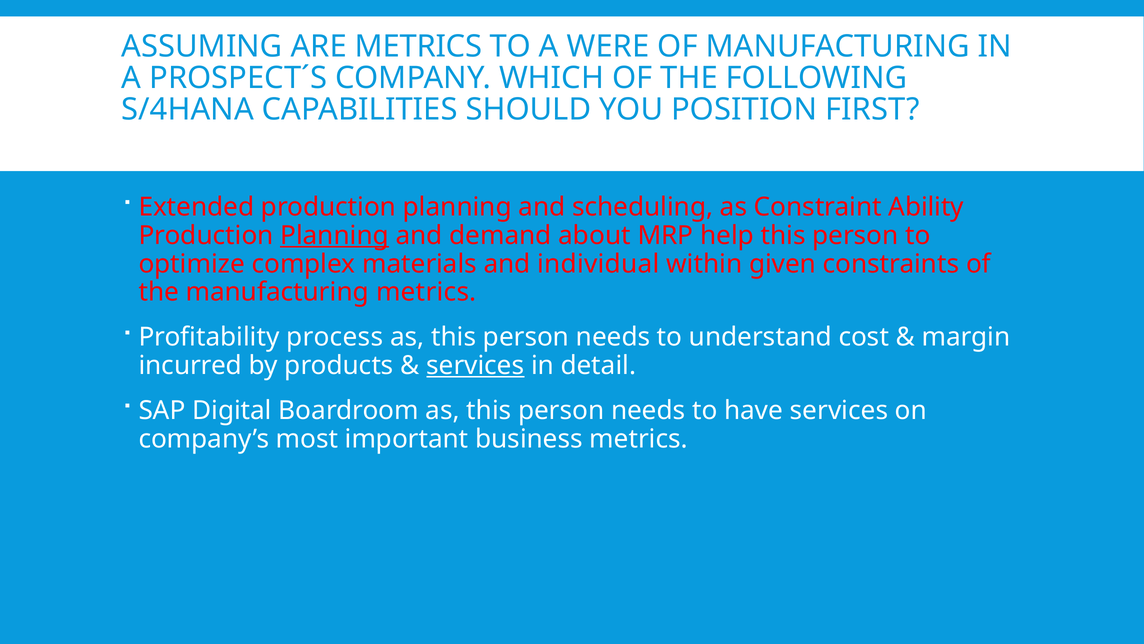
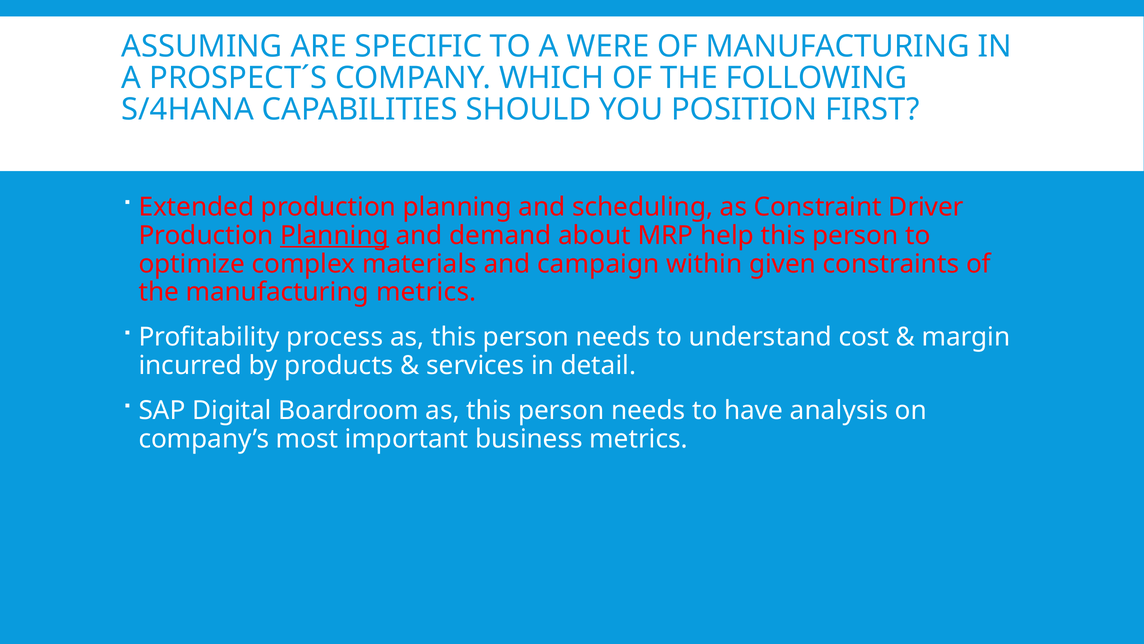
ARE METRICS: METRICS -> SPECIFIC (419, 46)
Ability: Ability -> Driver (926, 207)
individual: individual -> campaign (598, 264)
services underline: present -> none (475, 365)
have services: services -> analysis (839, 410)
